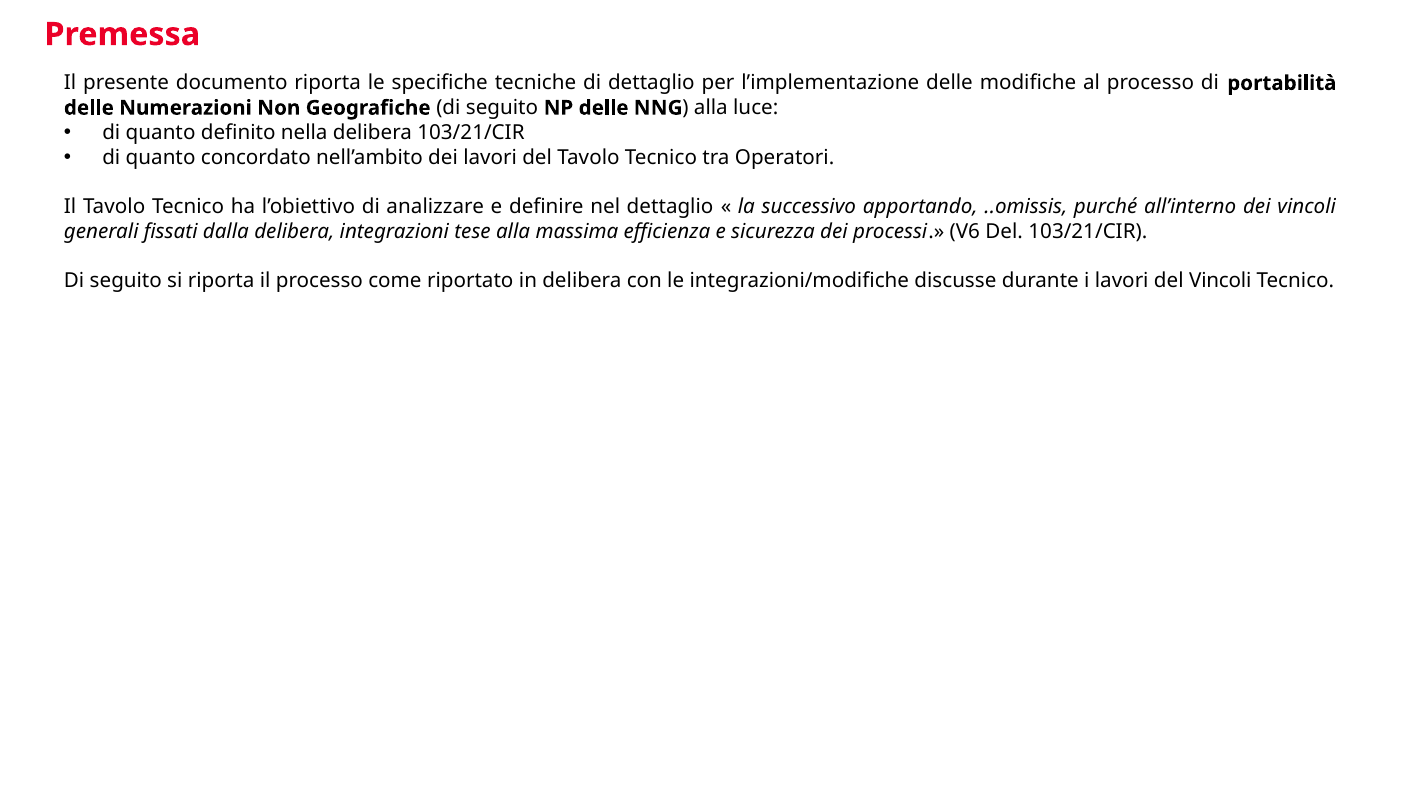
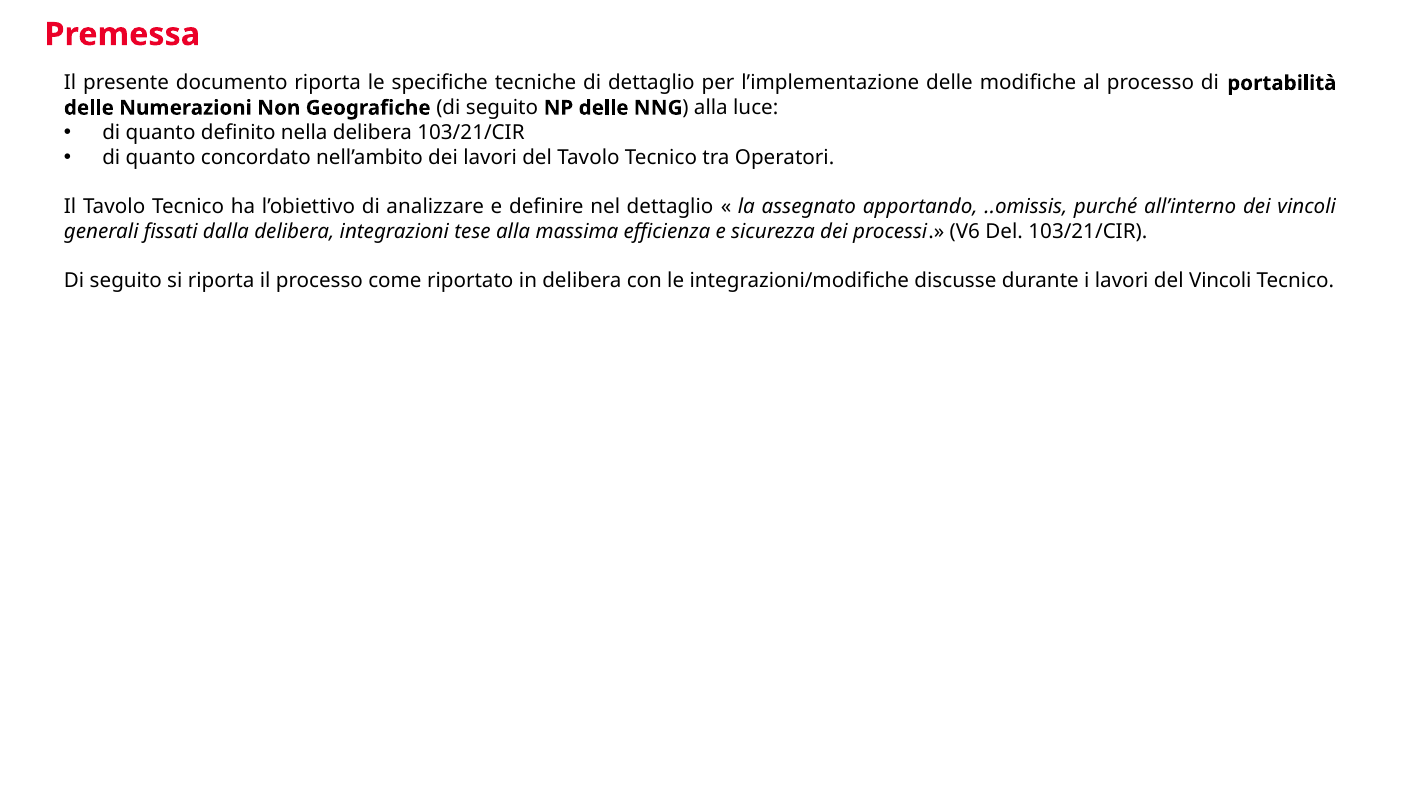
successivo: successivo -> assegnato (809, 207)
